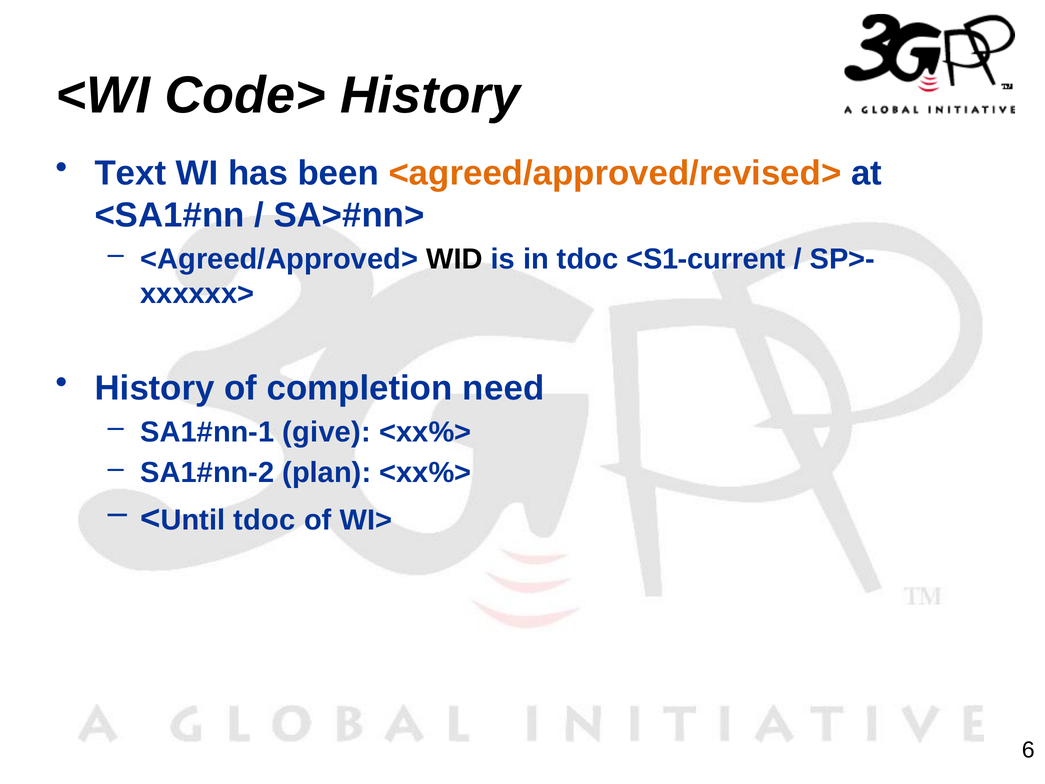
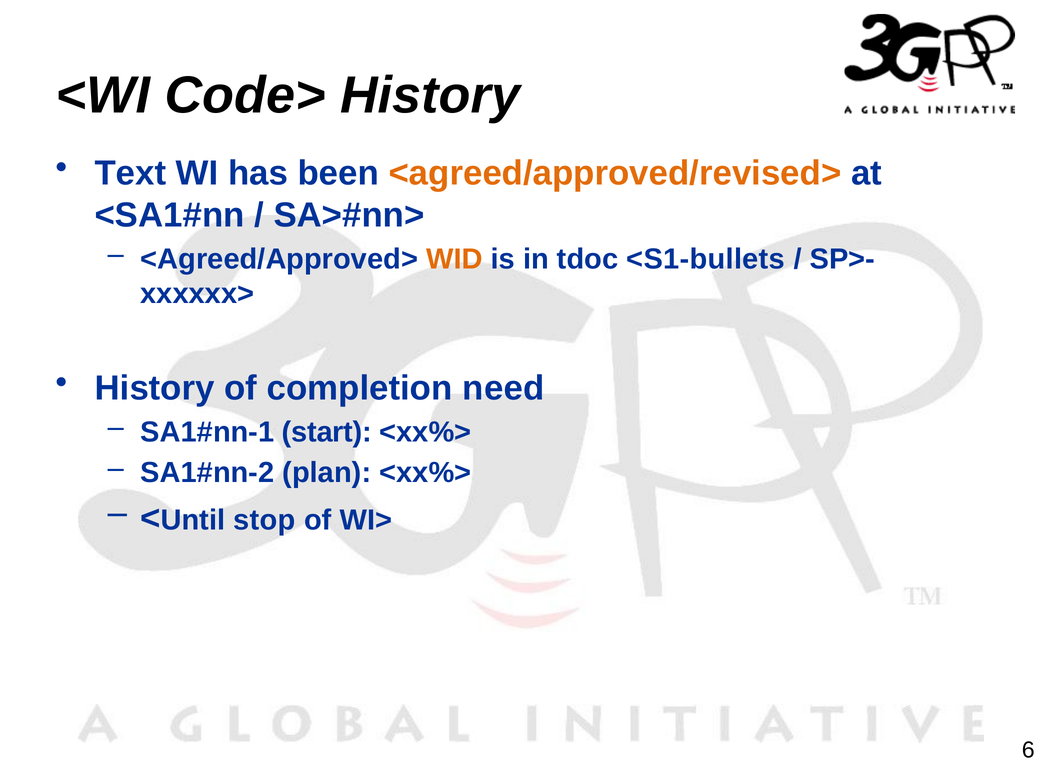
WID colour: black -> orange (454, 259)
<S1-current: <S1-current -> <S1-bullets (706, 259)
give: give -> start (327, 432)
tdoc: tdoc -> stop (264, 520)
